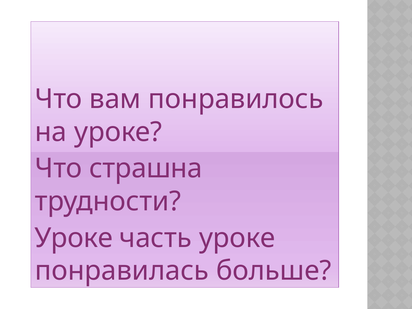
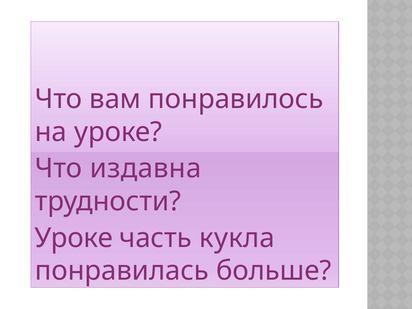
страшна: страшна -> издавна (146, 169)
часть уроке: уроке -> кукла (237, 238)
